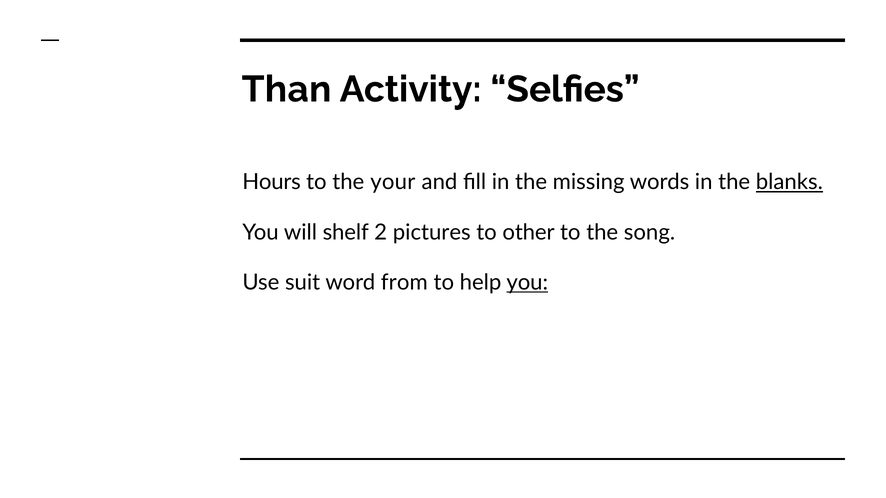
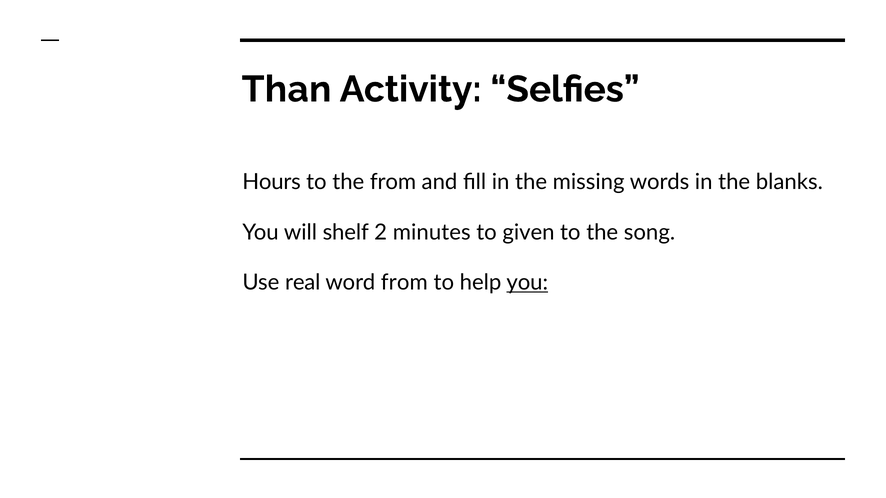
the your: your -> from (393, 182)
blanks underline: present -> none (789, 182)
pictures: pictures -> minutes (432, 233)
other: other -> given (528, 233)
suit: suit -> real (303, 283)
